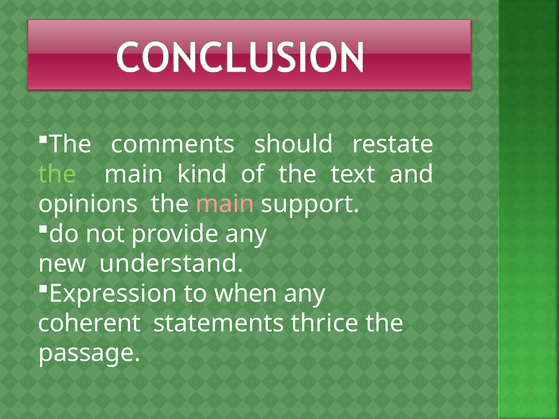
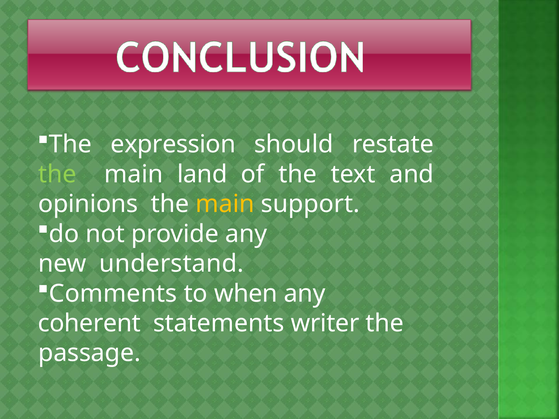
comments: comments -> expression (173, 145)
kind: kind -> land (202, 174)
main colour: pink -> yellow (225, 204)
Expression: Expression -> Comments (113, 294)
thrice: thrice -> writer (325, 323)
